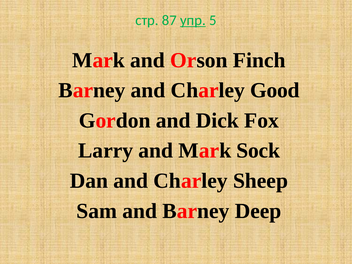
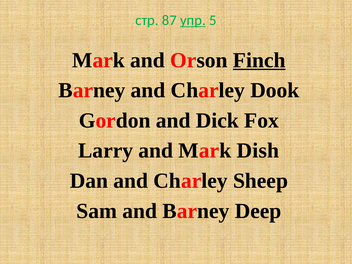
Finch underline: none -> present (259, 60)
Good: Good -> Dook (275, 90)
Sock: Sock -> Dish (258, 151)
